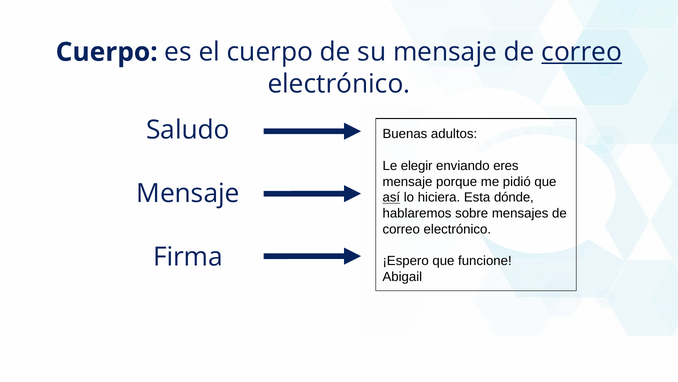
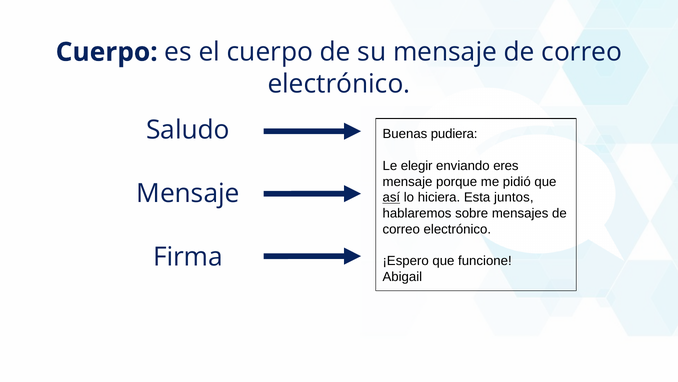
correo underline: present -> none (582, 52)
adultos: adultos -> pudiera (454, 134)
dónde: dónde -> juntos (514, 197)
